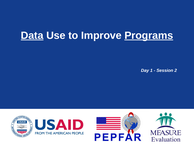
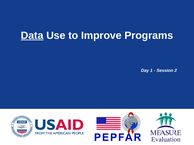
Programs underline: present -> none (149, 35)
